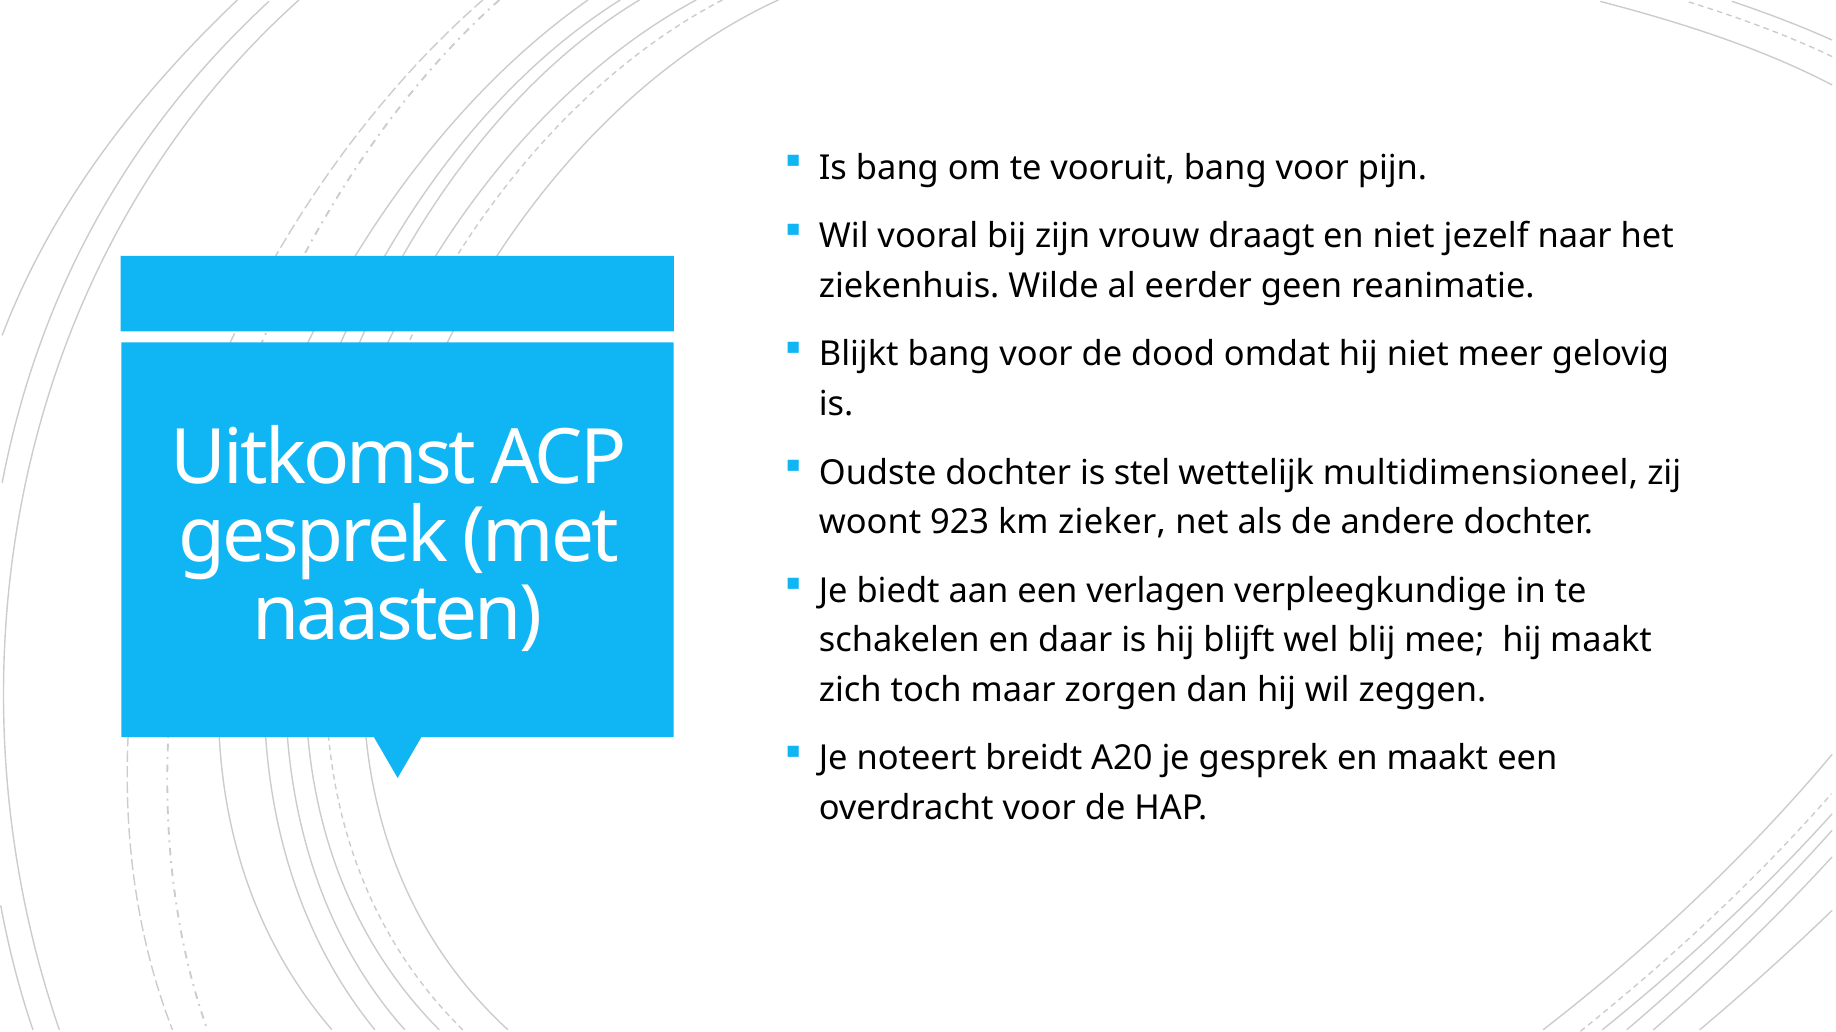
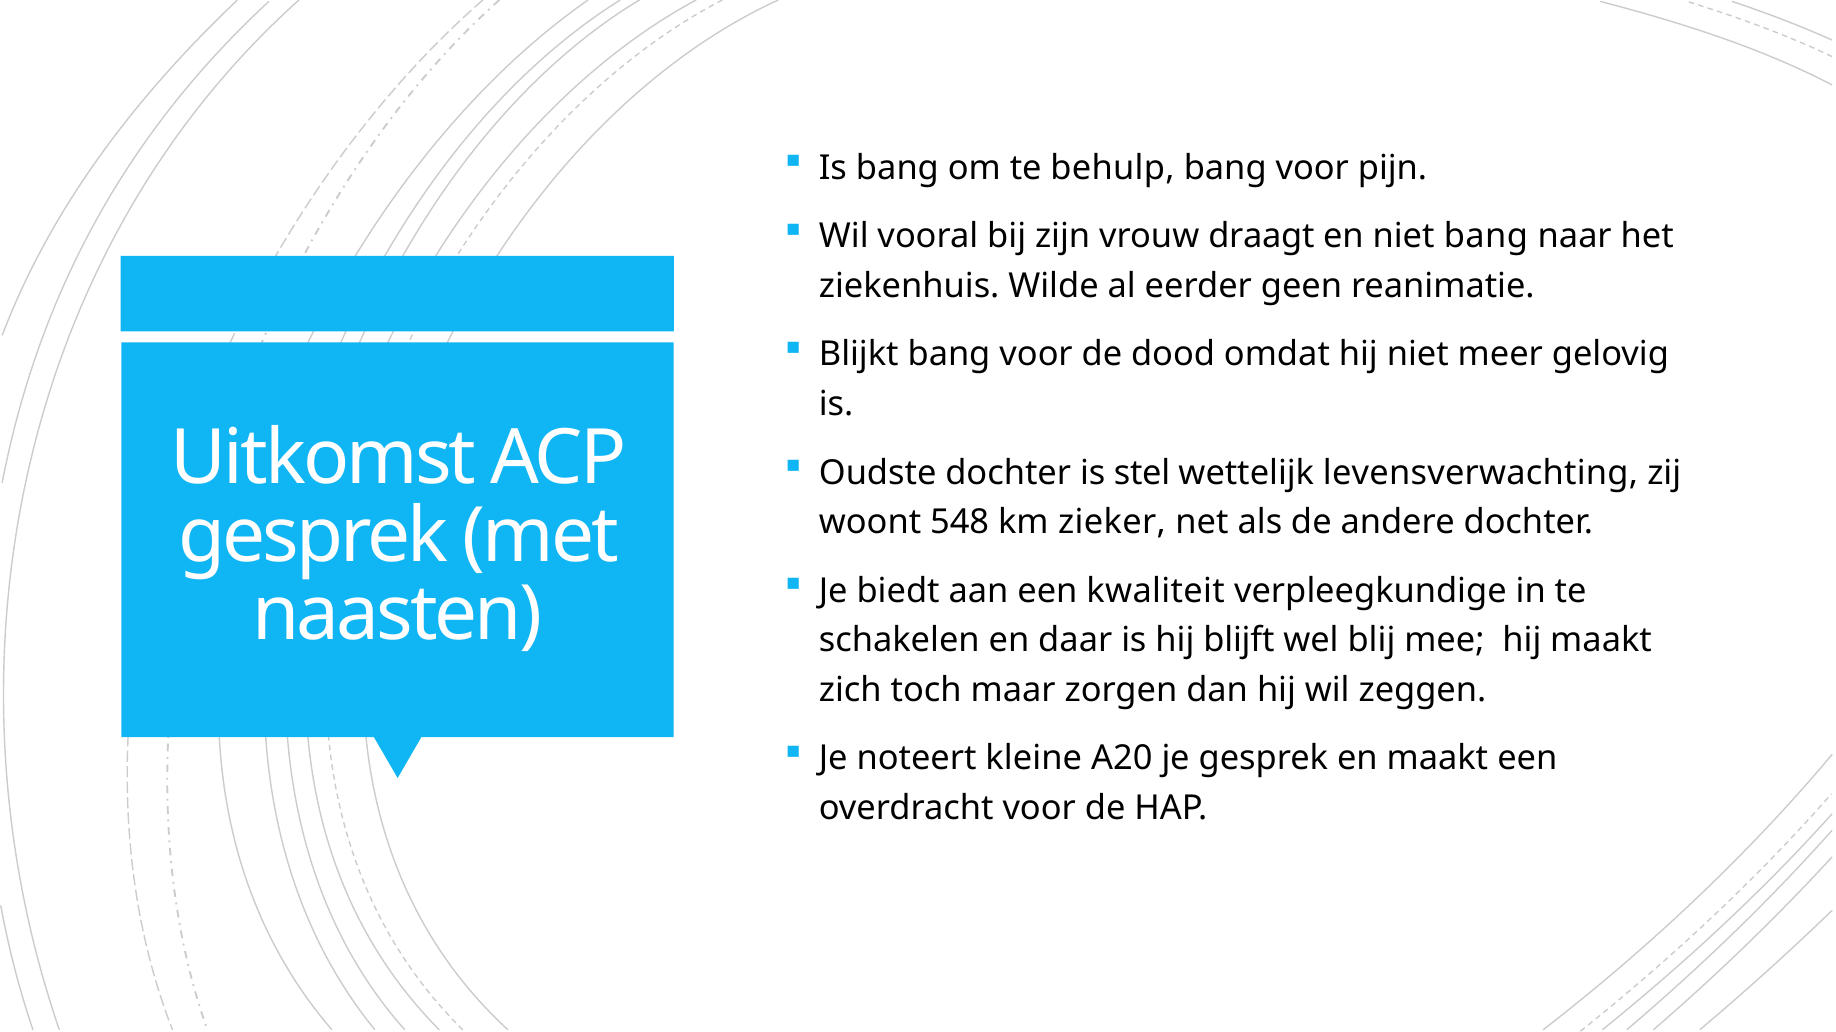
vooruit: vooruit -> behulp (1112, 168)
niet jezelf: jezelf -> bang (1486, 237)
multidimensioneel: multidimensioneel -> levensverwachting (1481, 473)
923: 923 -> 548 (960, 523)
verlagen: verlagen -> kwaliteit (1156, 591)
breidt: breidt -> kleine (1034, 759)
